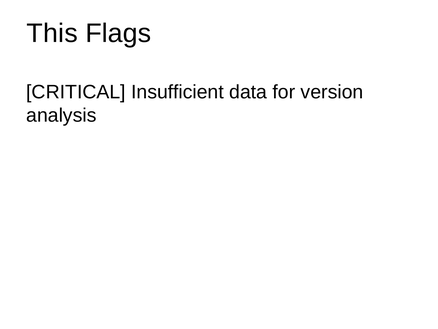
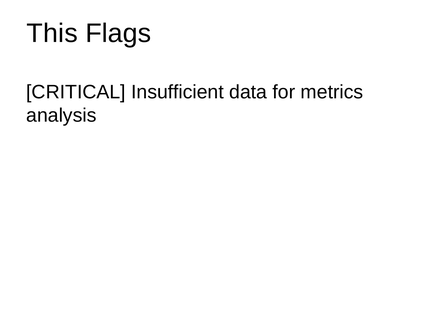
version: version -> metrics (332, 92)
